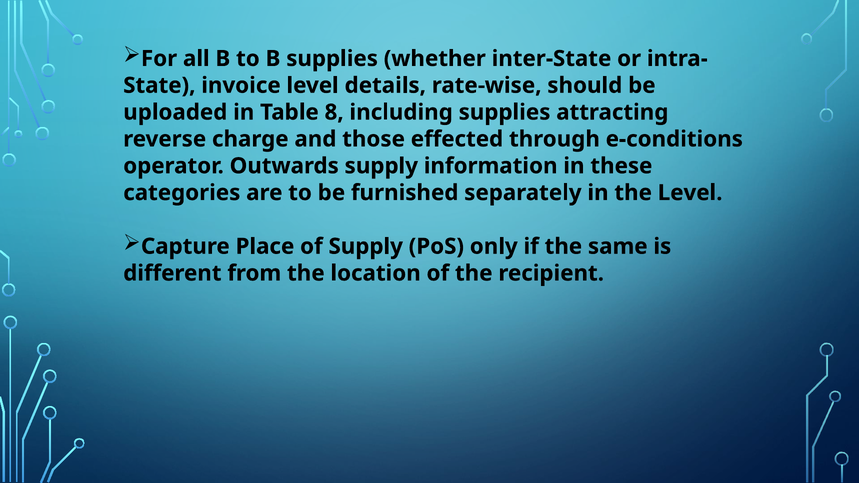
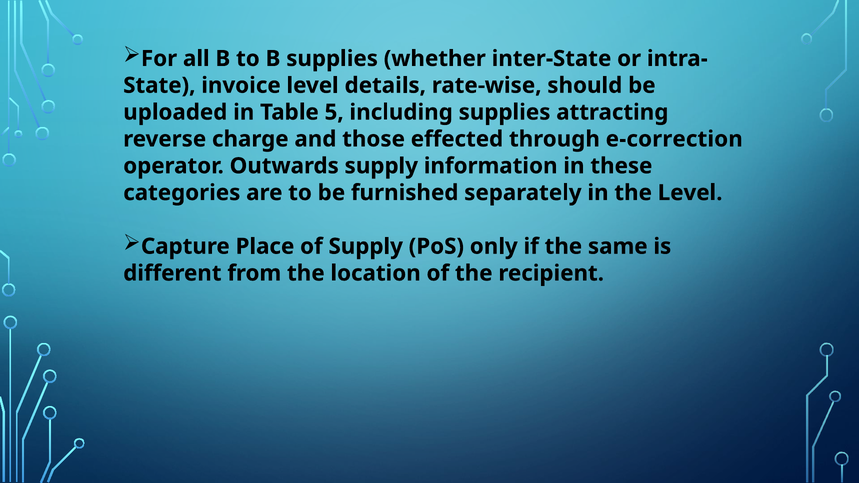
8: 8 -> 5 (334, 112)
e-conditions: e-conditions -> e-correction (674, 139)
